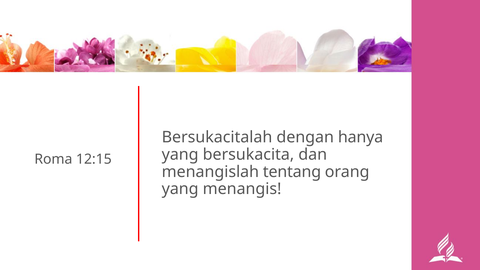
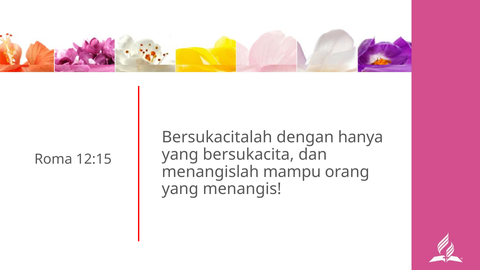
tentang: tentang -> mampu (292, 172)
